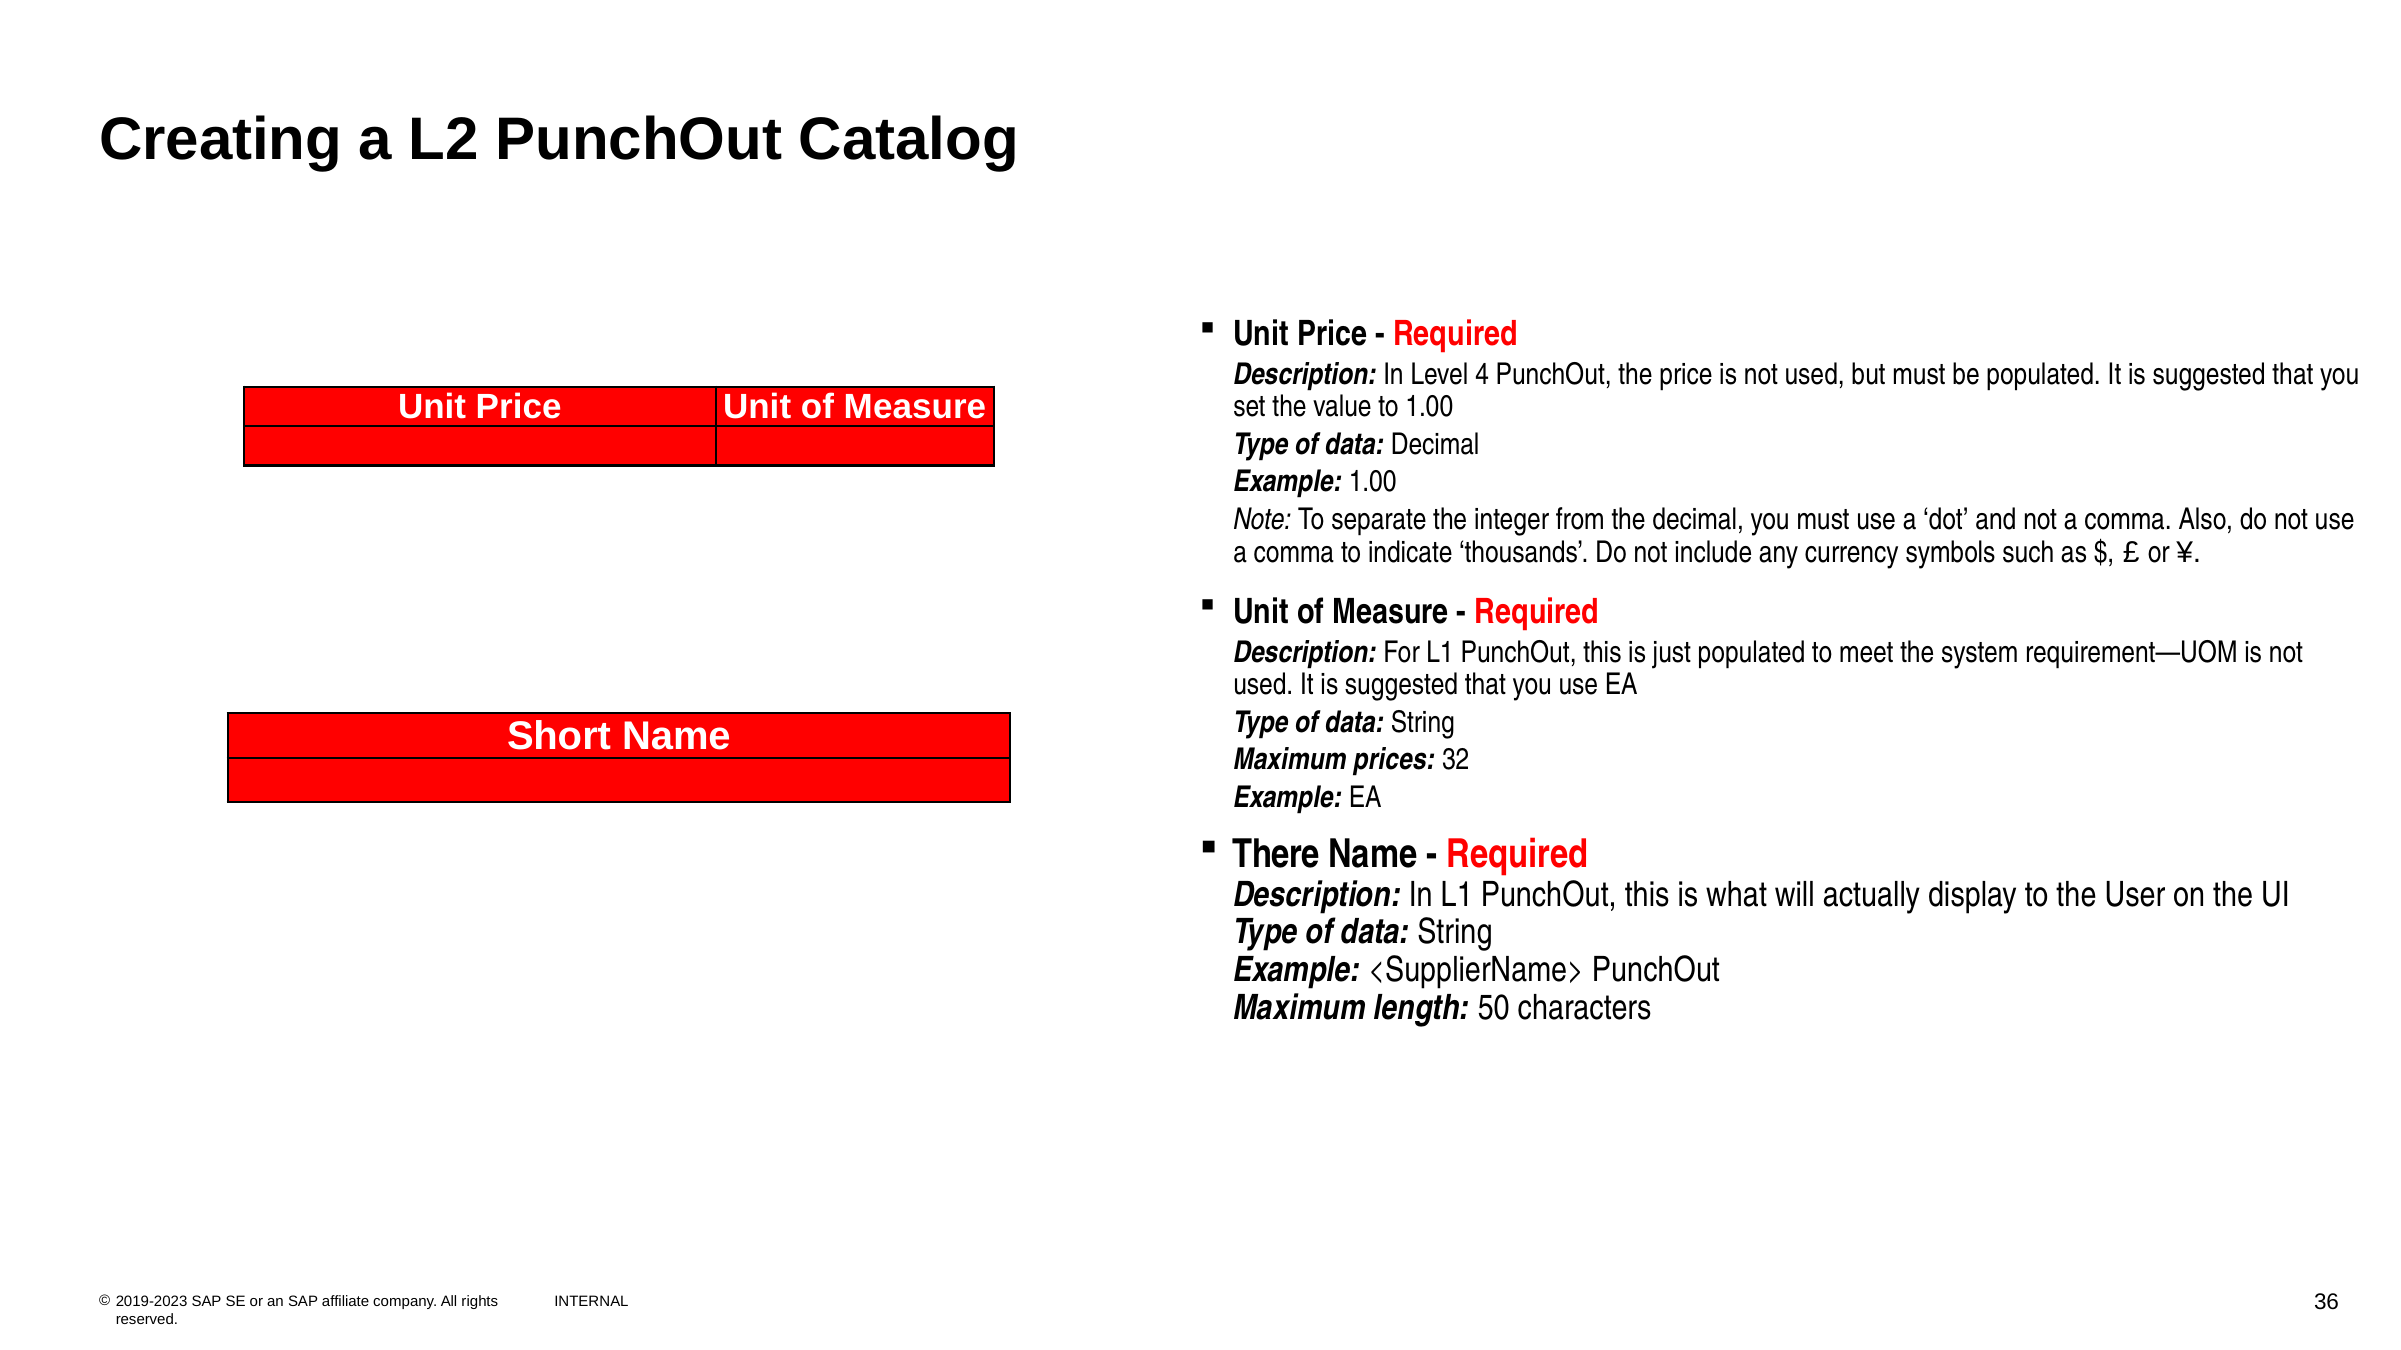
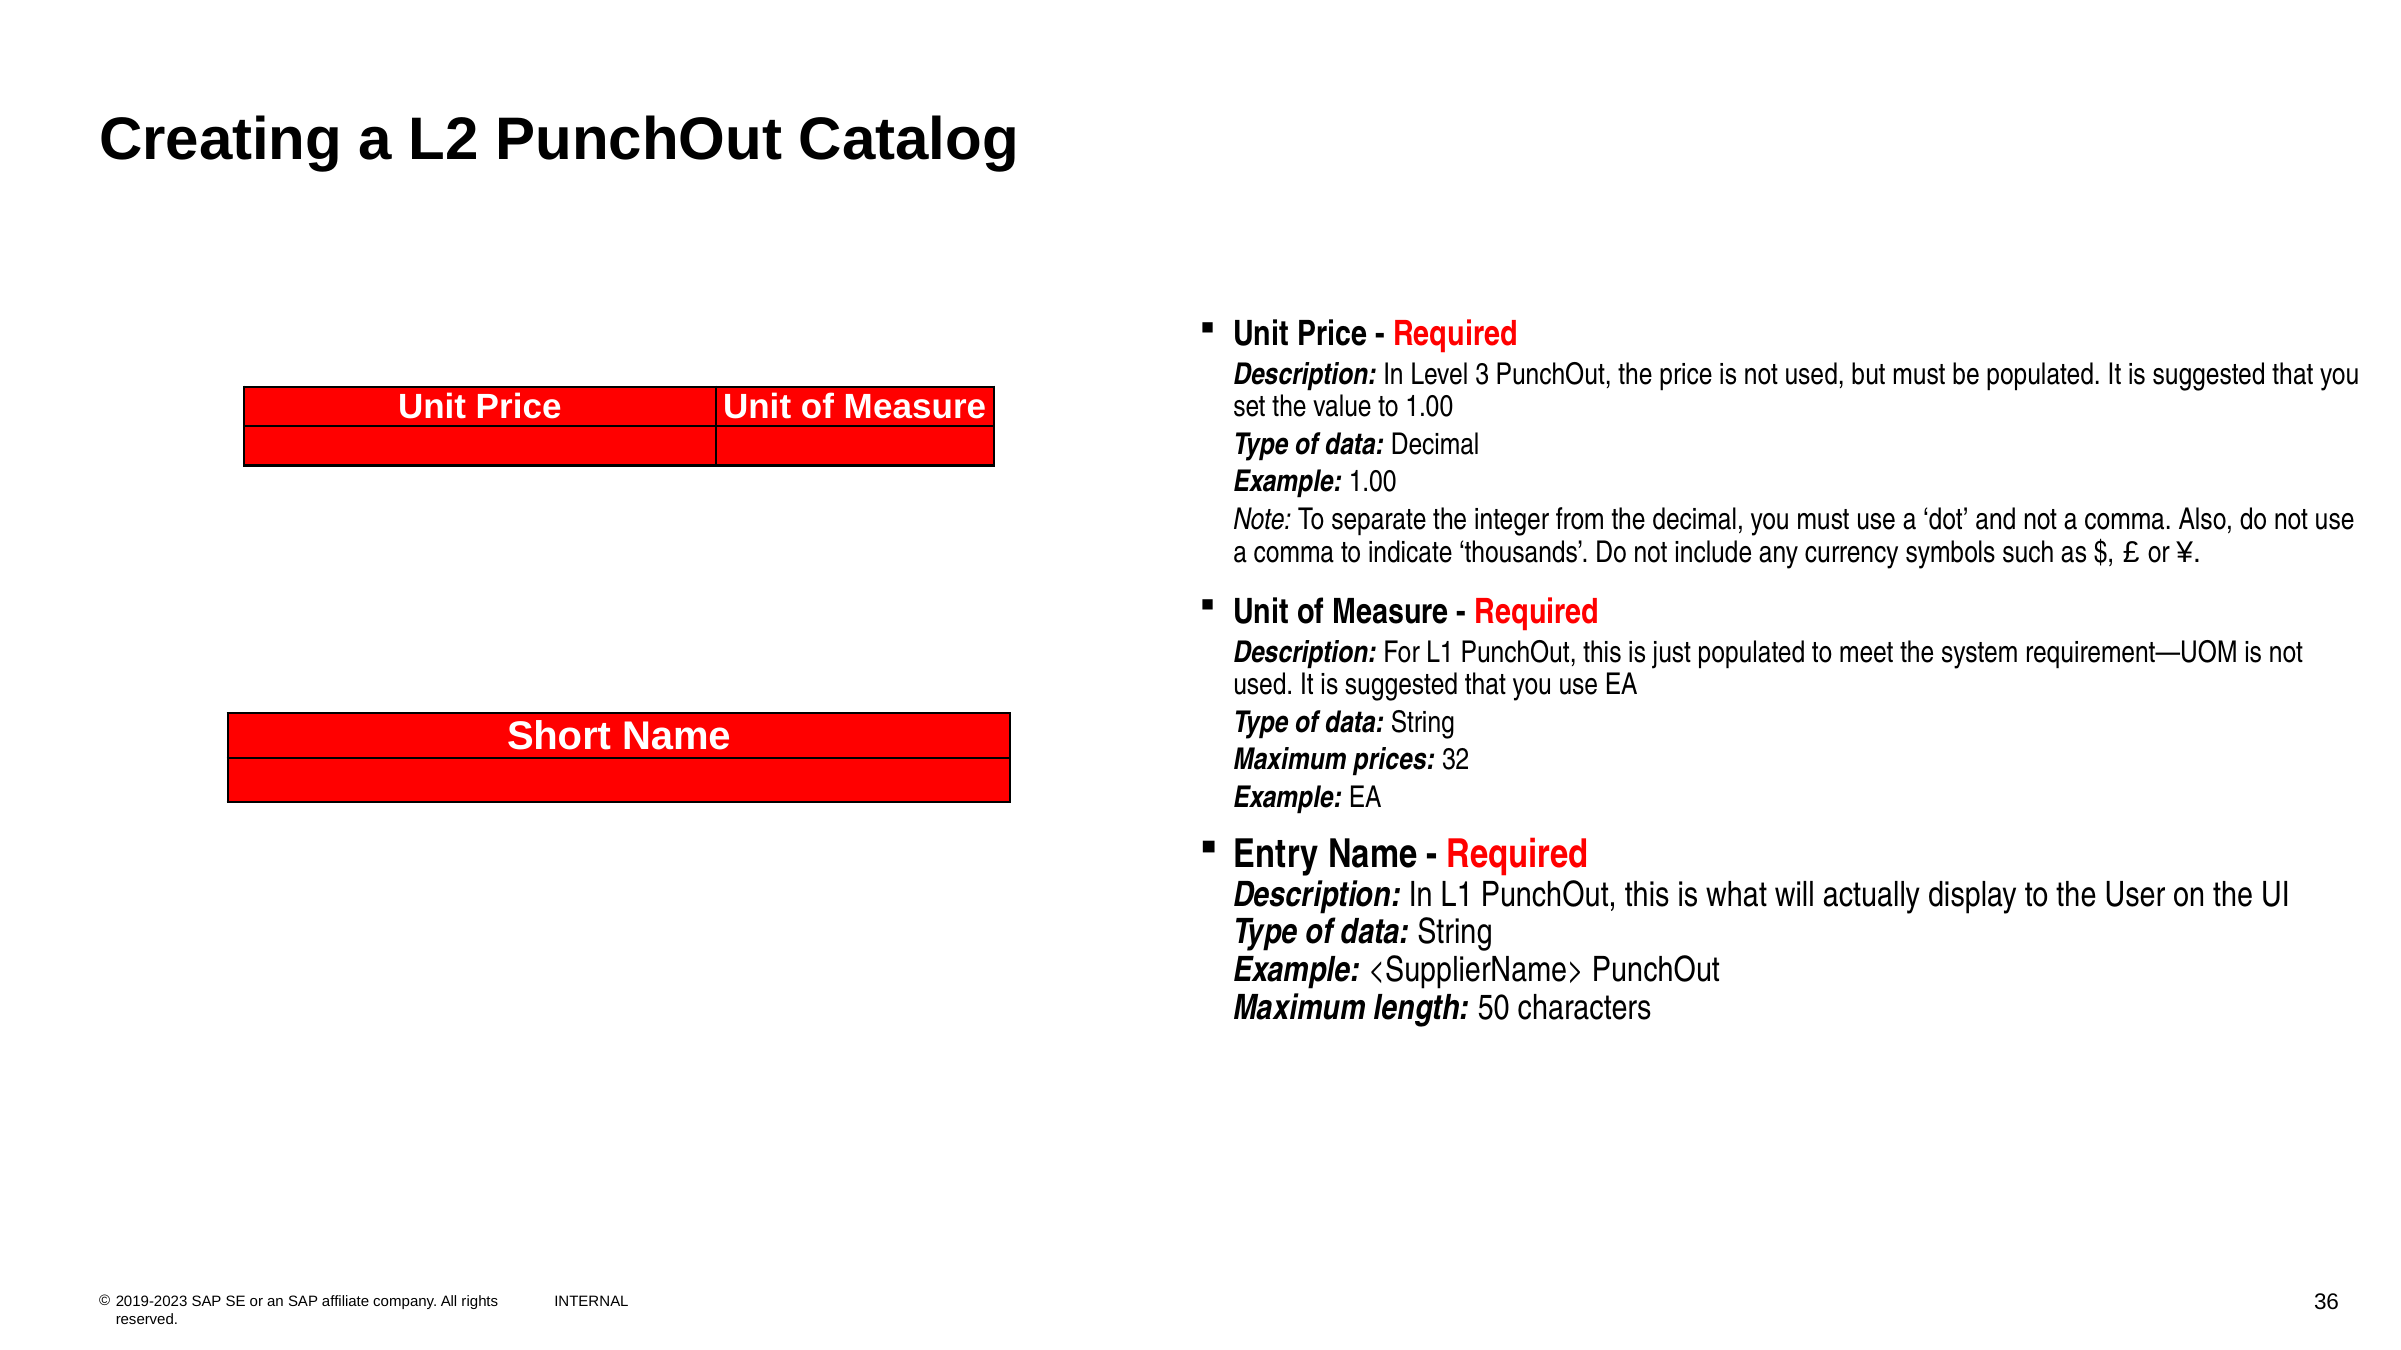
4: 4 -> 3 (1482, 374)
There: There -> Entry (1276, 855)
